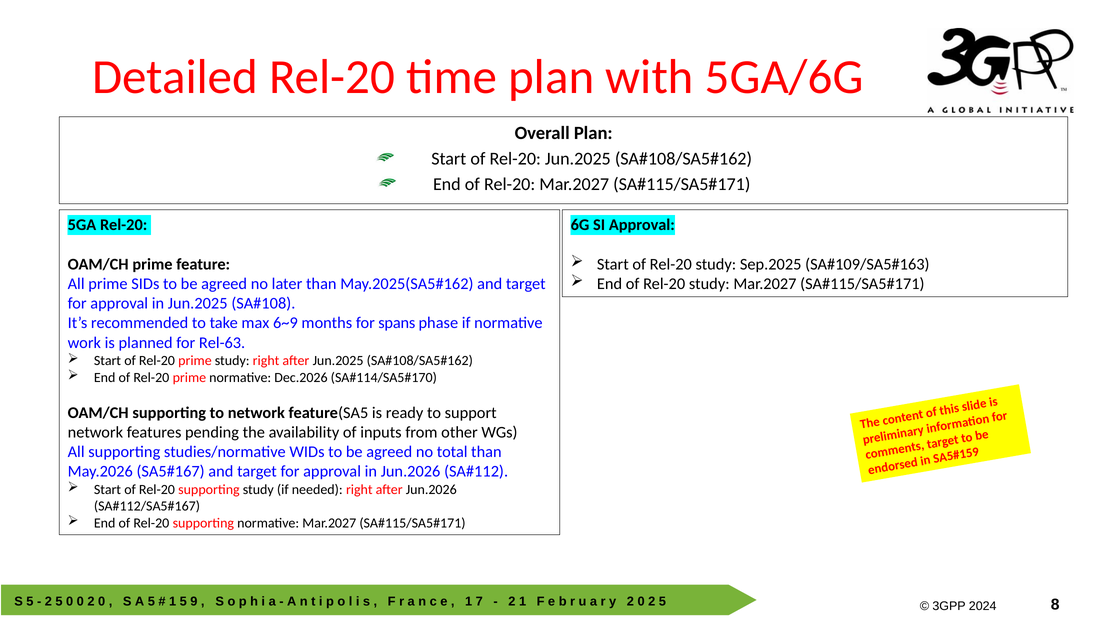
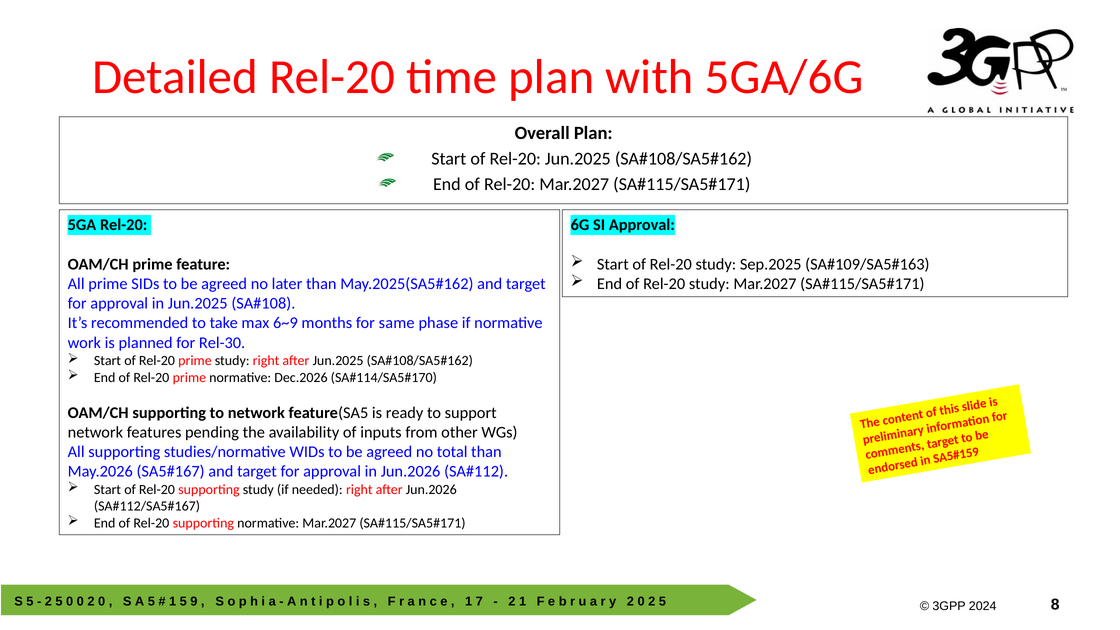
spans: spans -> same (397, 323)
Rel-63: Rel-63 -> Rel-30 (222, 343)
